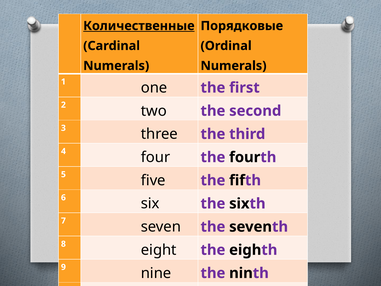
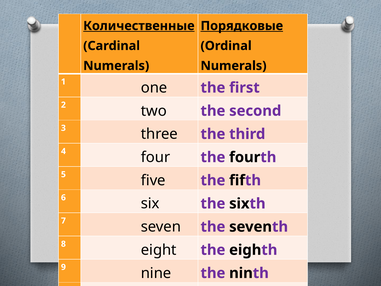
Порядковые underline: none -> present (242, 26)
